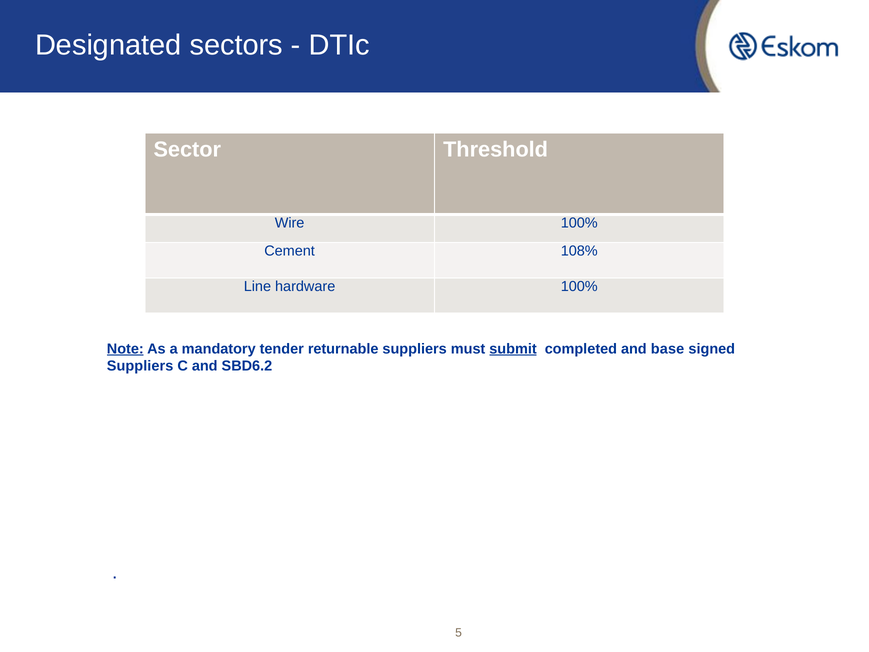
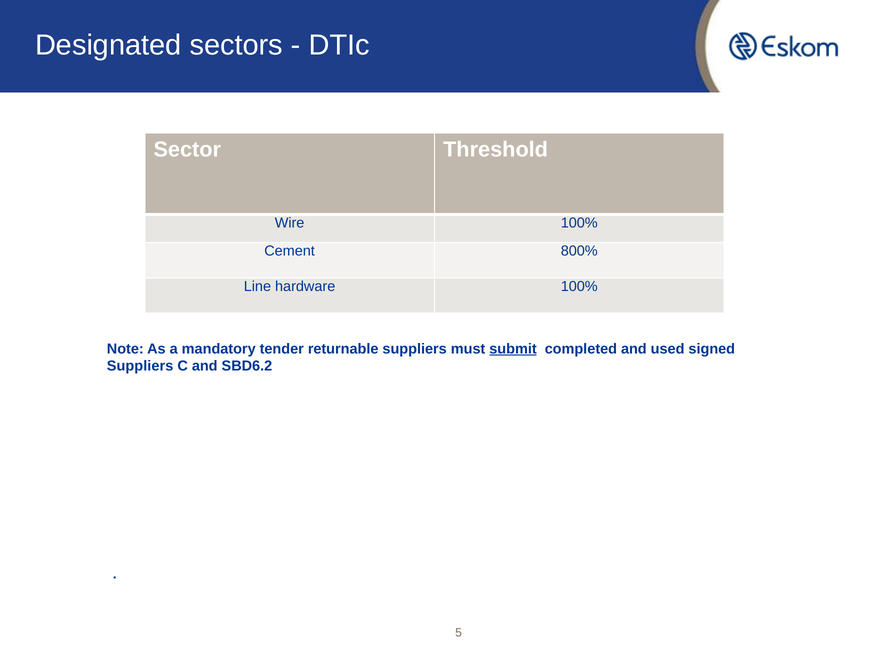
108%: 108% -> 800% (579, 251)
Note underline: present -> none (125, 349)
base: base -> used (668, 349)
